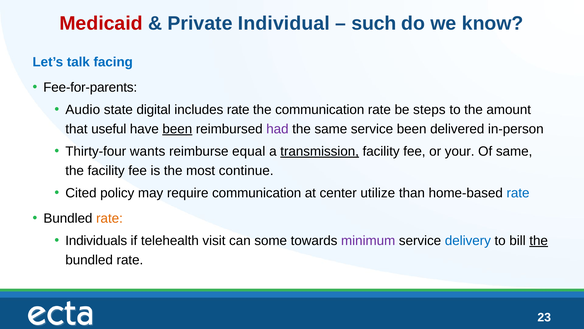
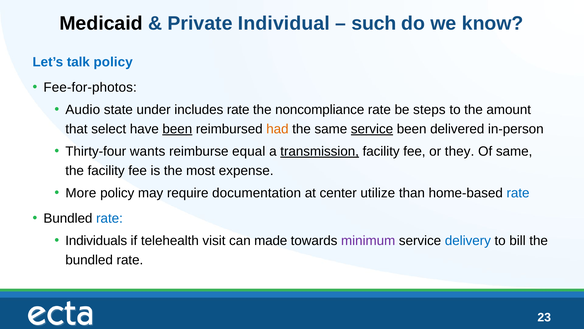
Medicaid colour: red -> black (101, 23)
talk facing: facing -> policy (113, 62)
Fee-for-parents: Fee-for-parents -> Fee-for-photos (90, 87)
digital: digital -> under (154, 110)
the communication: communication -> noncompliance (320, 110)
useful: useful -> select (109, 129)
had colour: purple -> orange (277, 129)
service underline: none -> present (372, 129)
your: your -> they (460, 151)
continue: continue -> expense (246, 170)
Cited: Cited -> More (81, 193)
require communication: communication -> documentation (257, 193)
rate colour: orange -> blue (109, 218)
some: some -> made (271, 240)
the underline: present -> none (539, 240)
